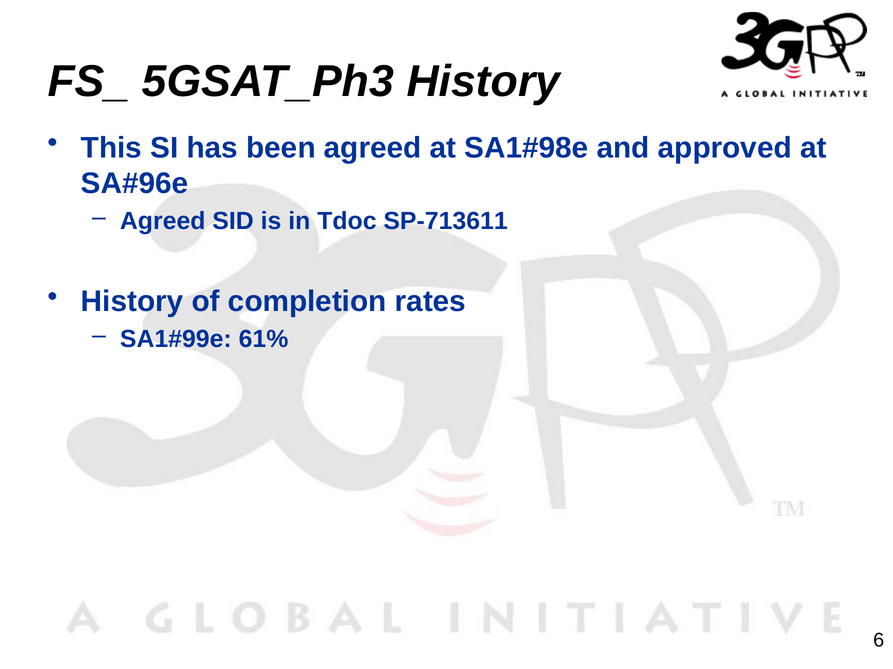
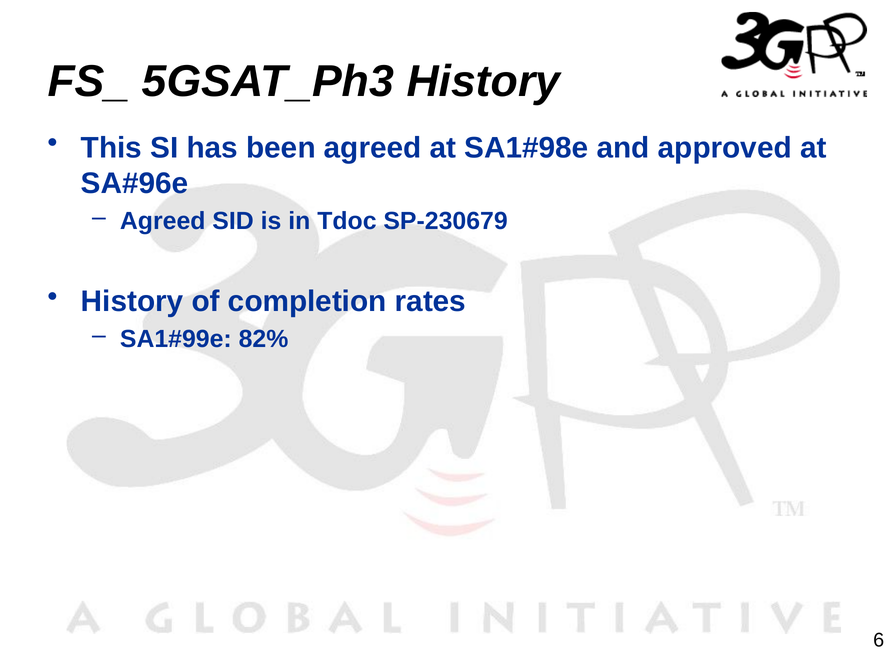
SP-713611: SP-713611 -> SP-230679 (446, 221)
61%: 61% -> 82% (263, 339)
